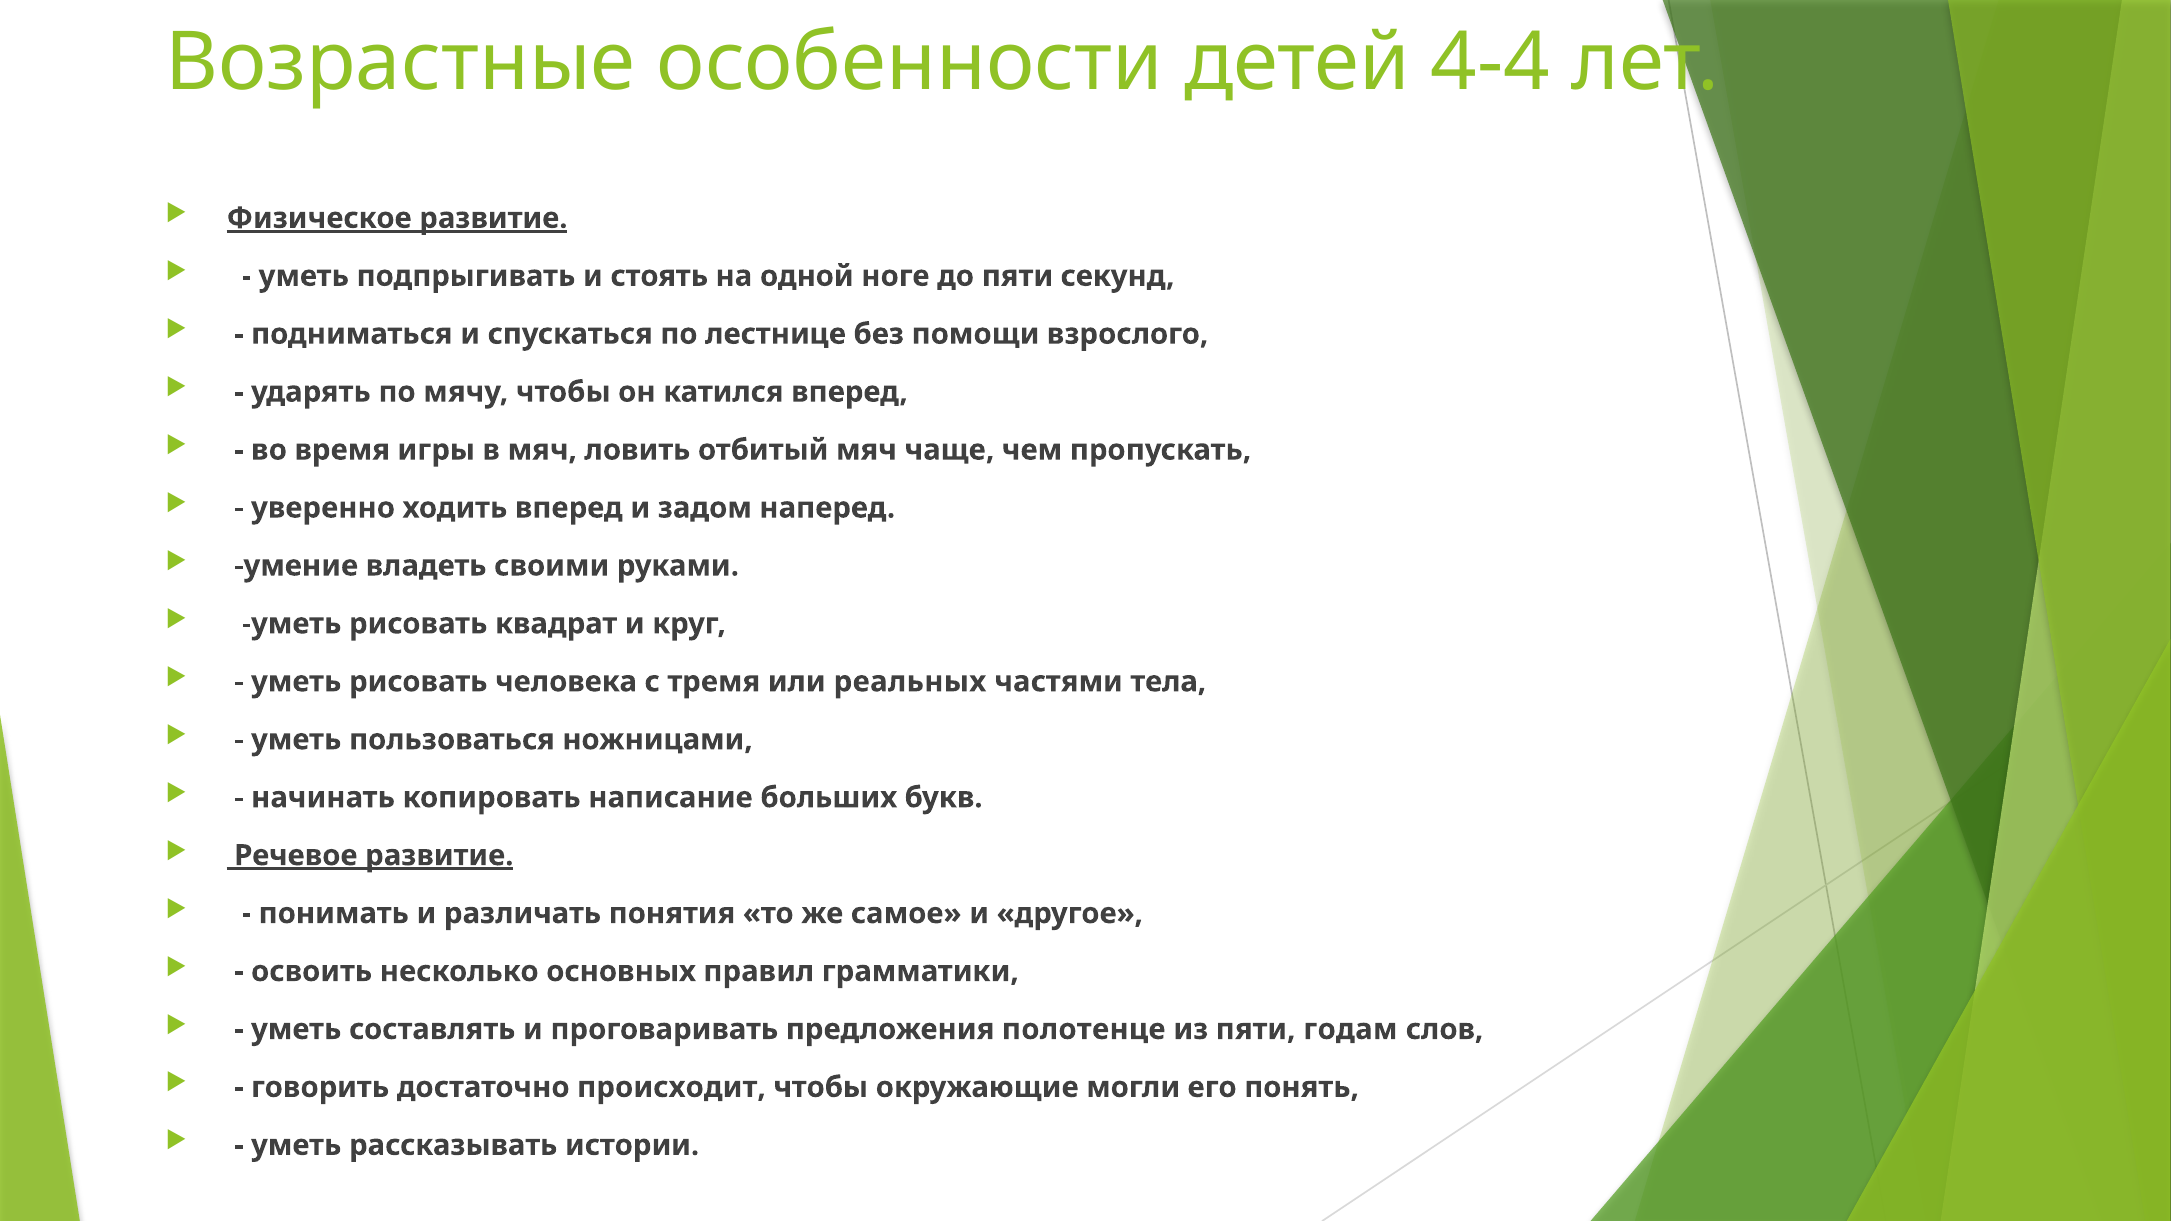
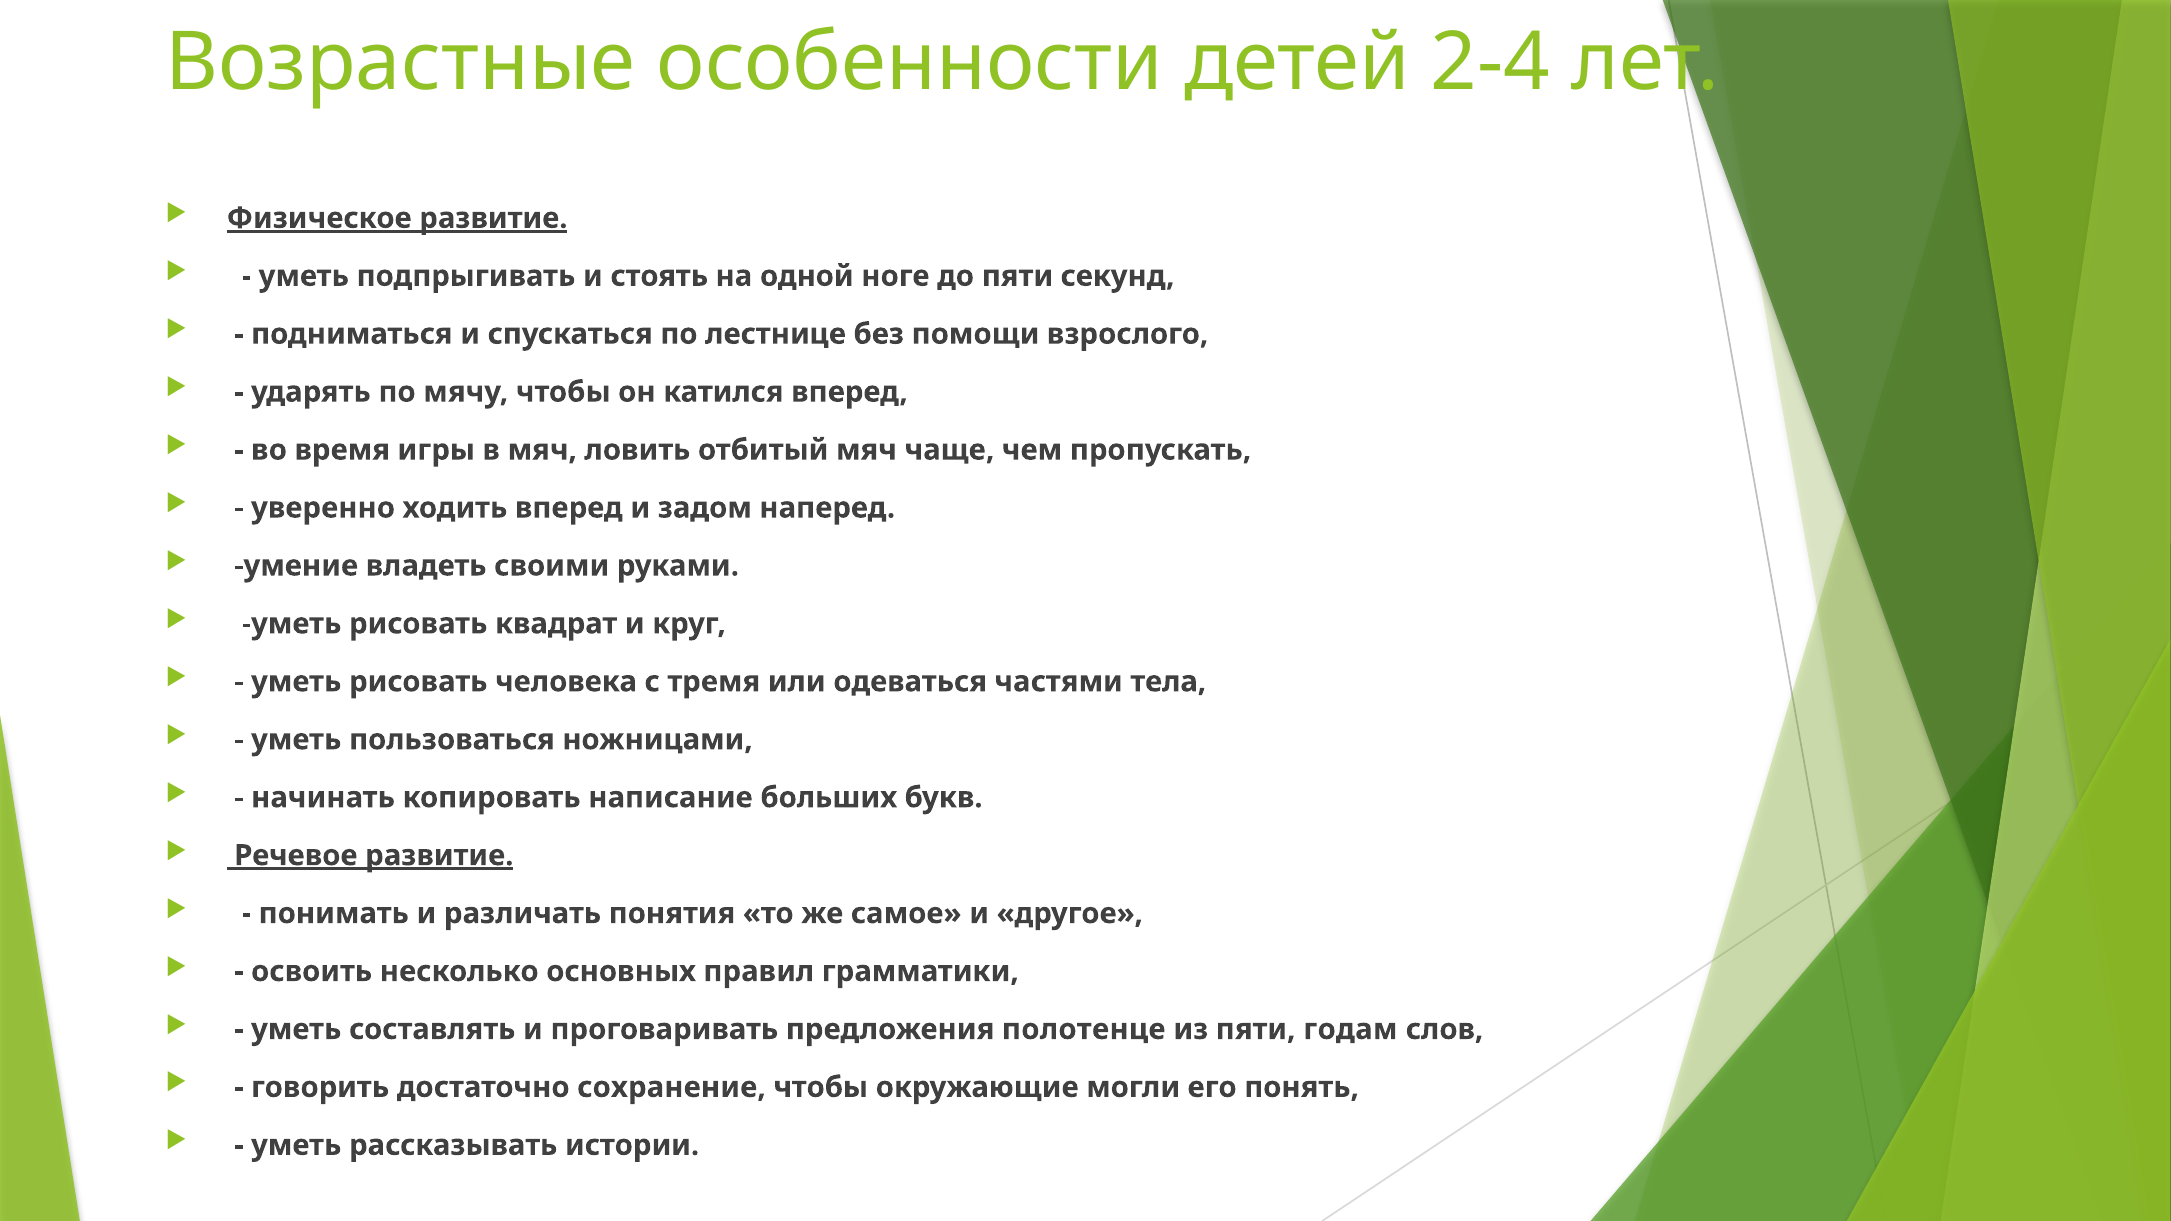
4-4: 4-4 -> 2-4 (1491, 63)
реальных: реальных -> одеваться (910, 682)
происходит: происходит -> сохранение (671, 1087)
